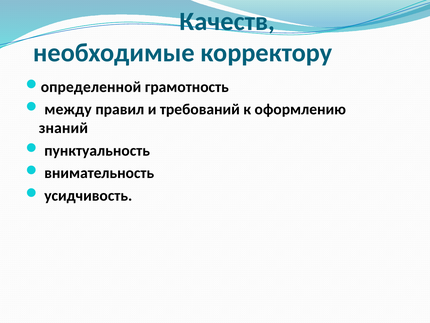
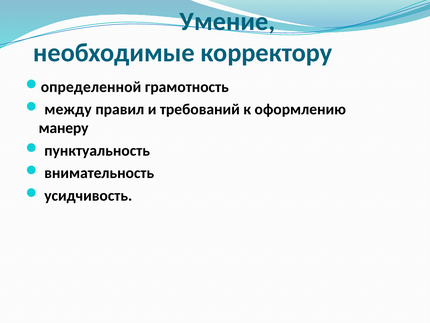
Качеств: Качеств -> Умение (227, 21)
знаний: знаний -> манеру (64, 128)
